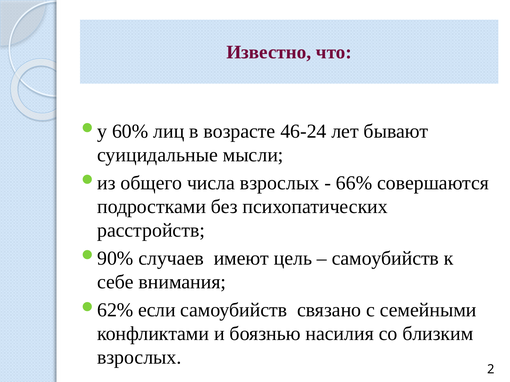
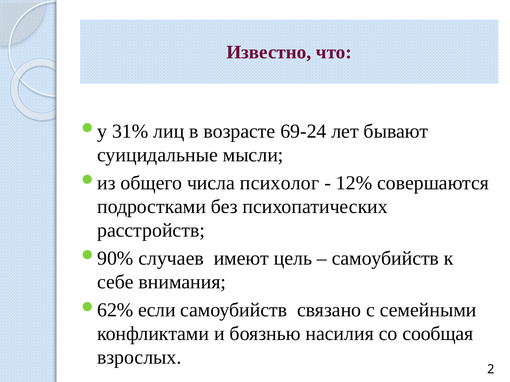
60%: 60% -> 31% (130, 131)
46-24: 46-24 -> 69-24 (303, 131)
числа взрослых: взрослых -> психолог (280, 183)
66%: 66% -> 12% (354, 183)
близким: близким -> сообщая (438, 334)
